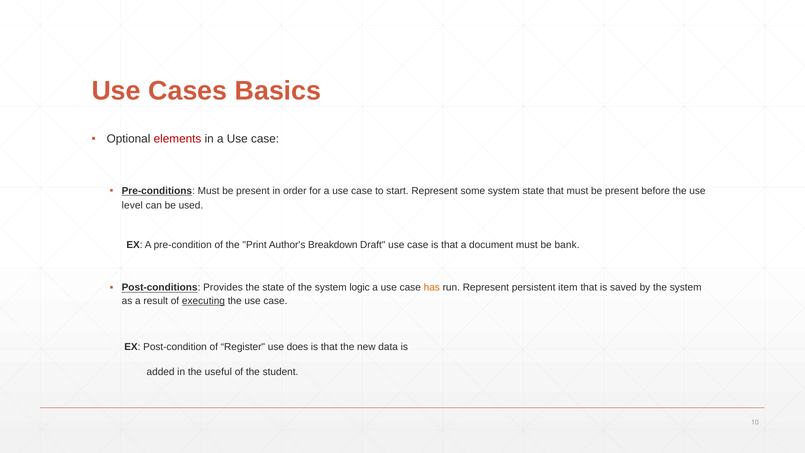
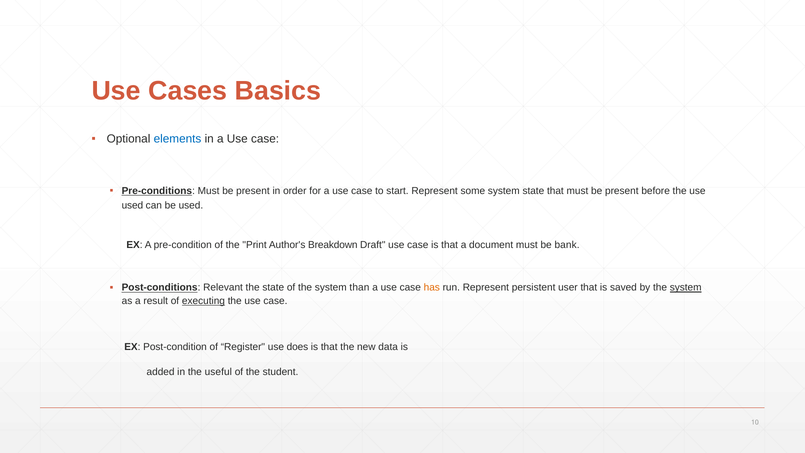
elements colour: red -> blue (178, 139)
level: level -> used (132, 205)
Provides: Provides -> Relevant (223, 288)
logic: logic -> than (359, 288)
item: item -> user (568, 288)
system underline: none -> present (686, 288)
